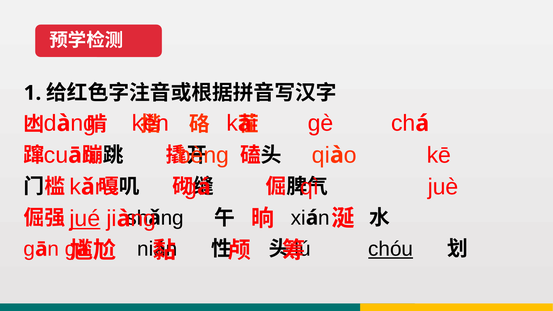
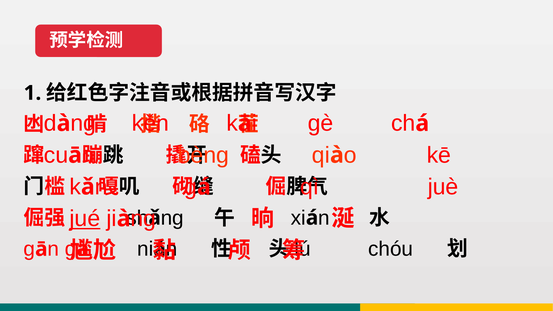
chóu underline: present -> none (391, 249)
